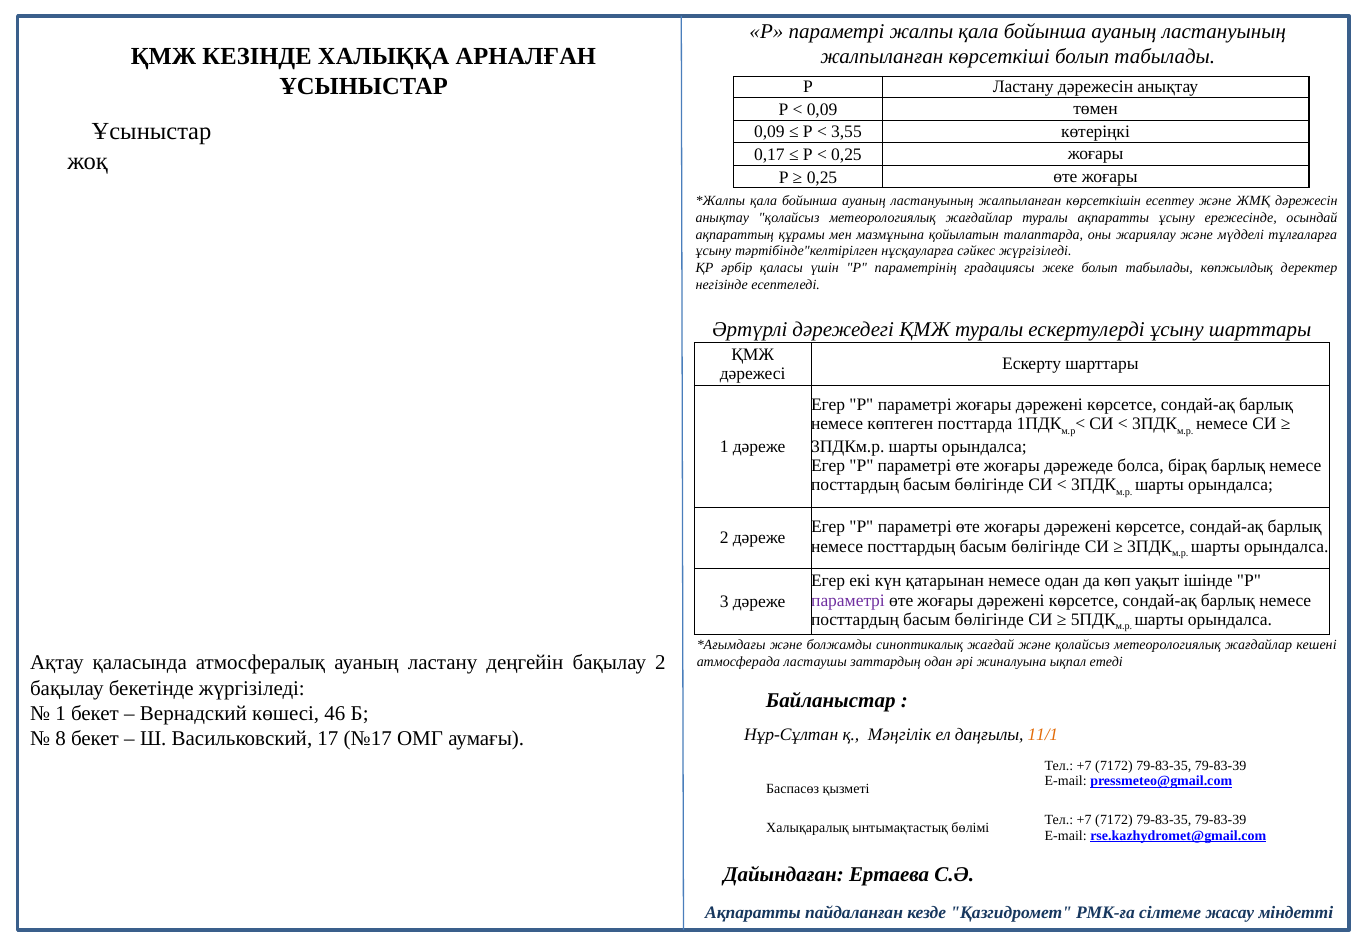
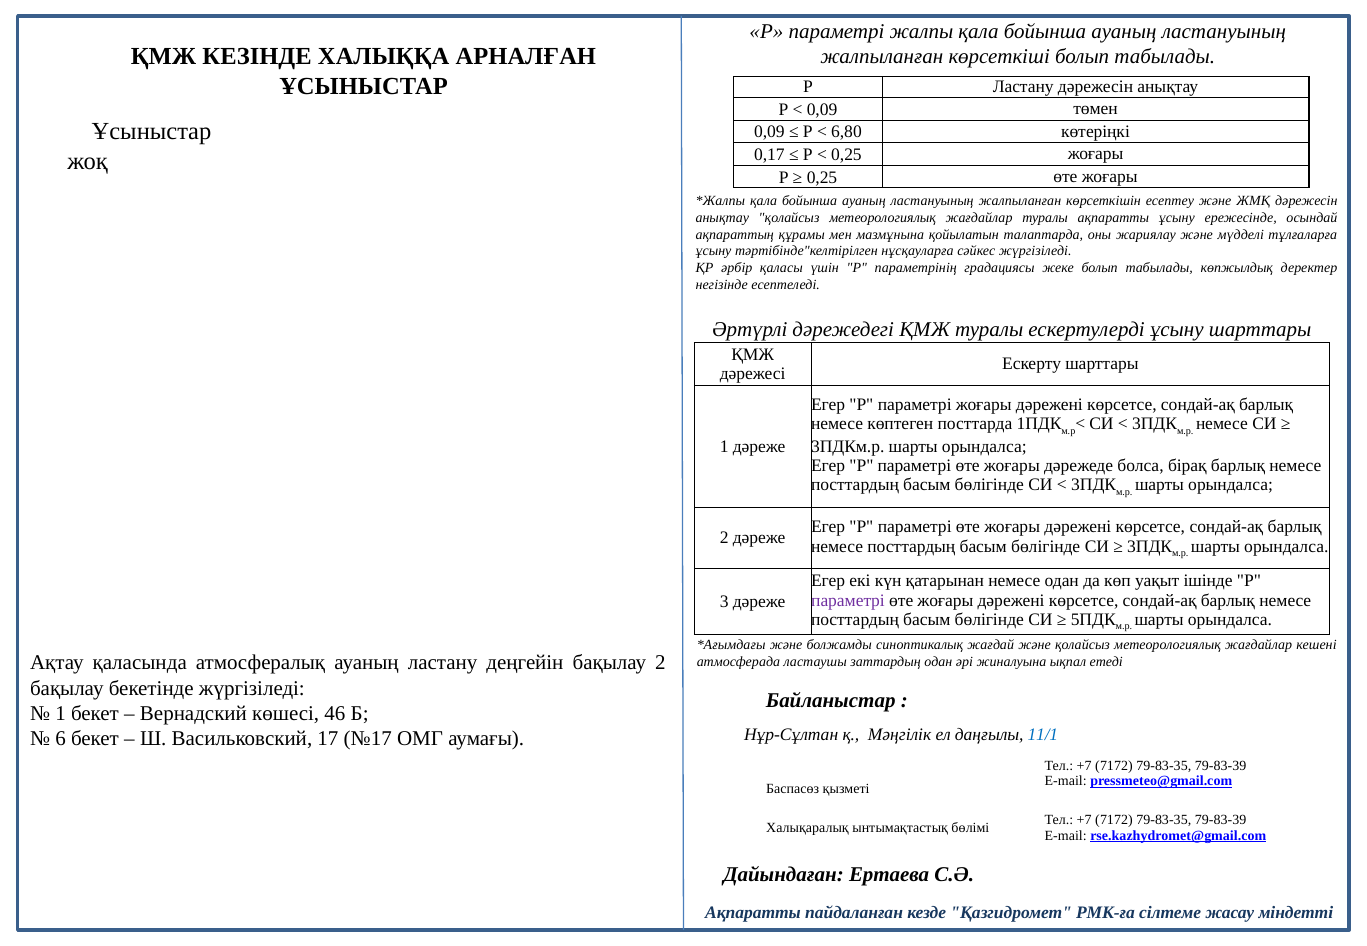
3,55: 3,55 -> 6,80 (846, 132)
11/1 colour: orange -> blue (1043, 735)
8: 8 -> 6 (61, 739)
